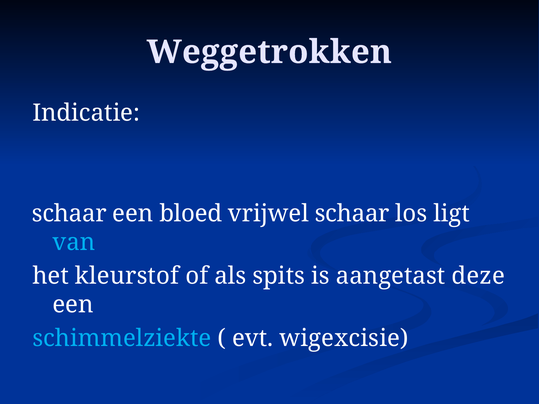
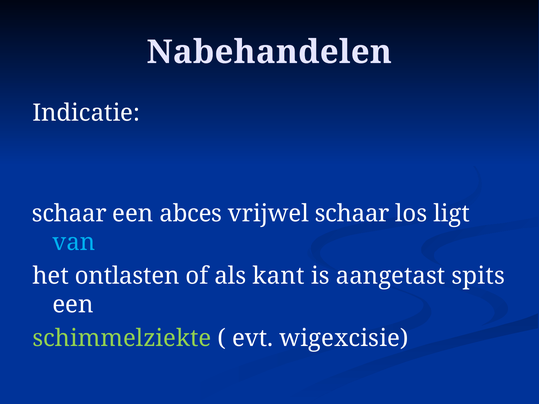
Weggetrokken: Weggetrokken -> Nabehandelen (269, 52)
bloed: bloed -> abces (191, 214)
kleurstof: kleurstof -> ontlasten (127, 276)
spits: spits -> kant (279, 276)
deze: deze -> spits (478, 276)
schimmelziekte colour: light blue -> light green (122, 338)
